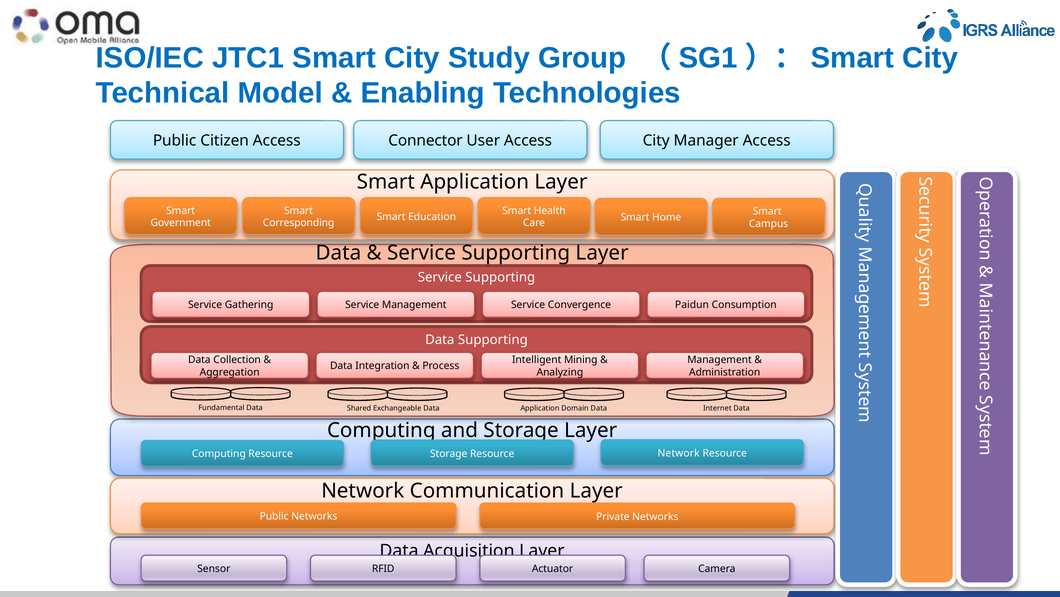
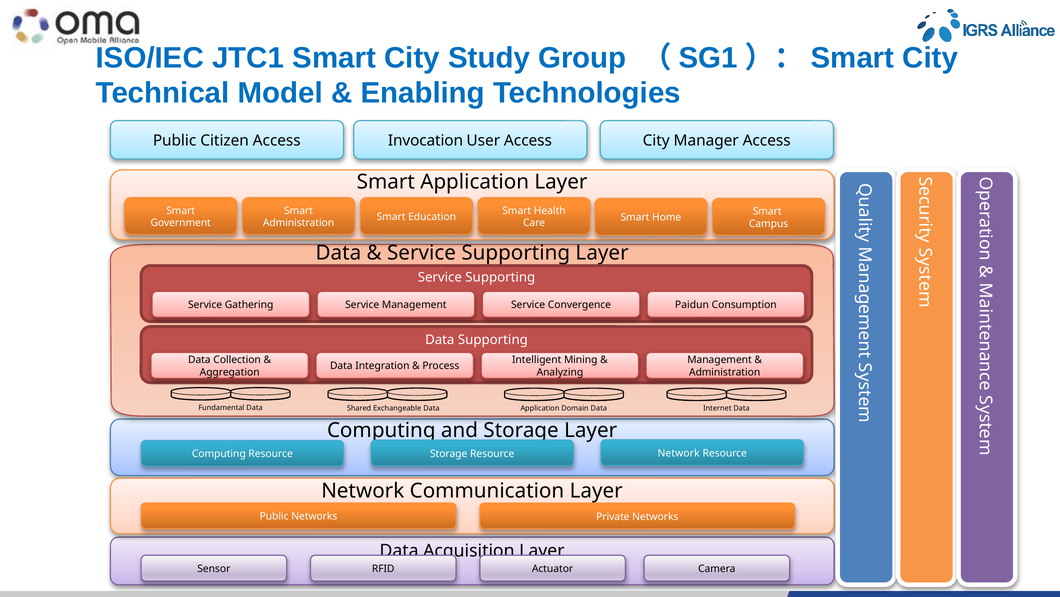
Connector: Connector -> Invocation (426, 141)
Corresponding: Corresponding -> Administration (299, 223)
